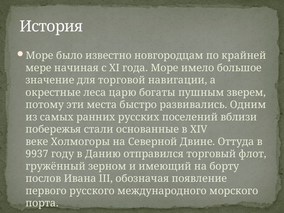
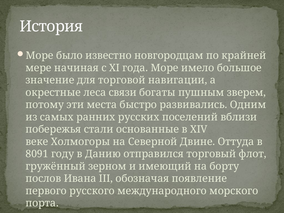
царю: царю -> связи (123, 92)
9937: 9937 -> 8091 (37, 154)
